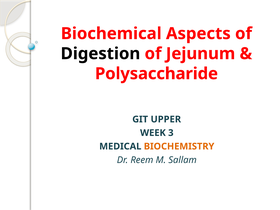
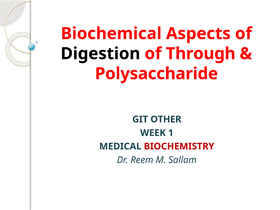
Jejunum: Jejunum -> Through (201, 54)
UPPER: UPPER -> OTHER (166, 119)
3: 3 -> 1 (171, 133)
BIOCHEMISTRY colour: orange -> red (179, 146)
